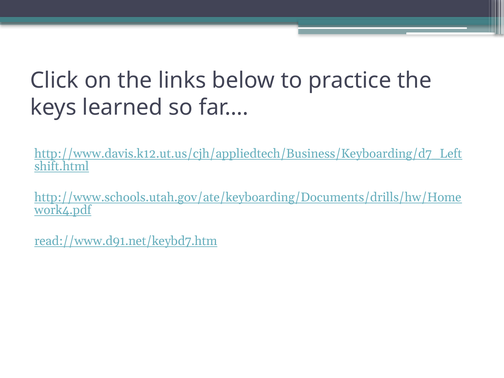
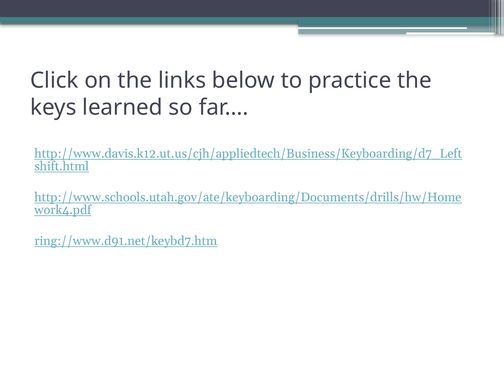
read://www.d91.net/keybd7.htm: read://www.d91.net/keybd7.htm -> ring://www.d91.net/keybd7.htm (126, 241)
